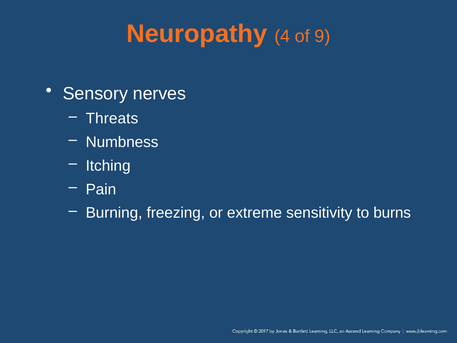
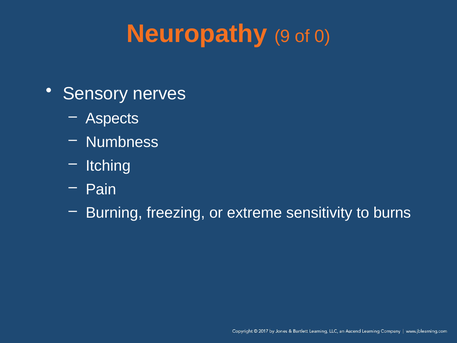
4: 4 -> 9 (282, 36)
9: 9 -> 0 (323, 36)
Threats: Threats -> Aspects (112, 118)
